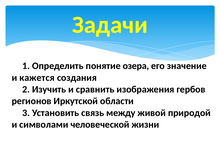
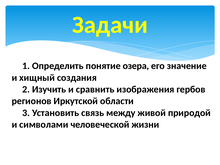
кажется: кажется -> хищный (37, 78)
